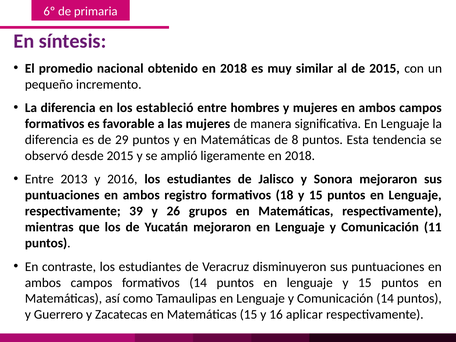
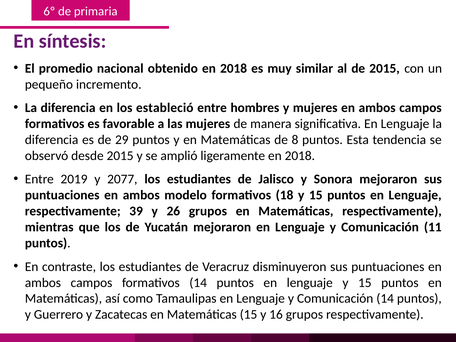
2013: 2013 -> 2019 (74, 179)
2016: 2016 -> 2077 (122, 179)
registro: registro -> modelo (186, 195)
16 aplicar: aplicar -> grupos (304, 315)
